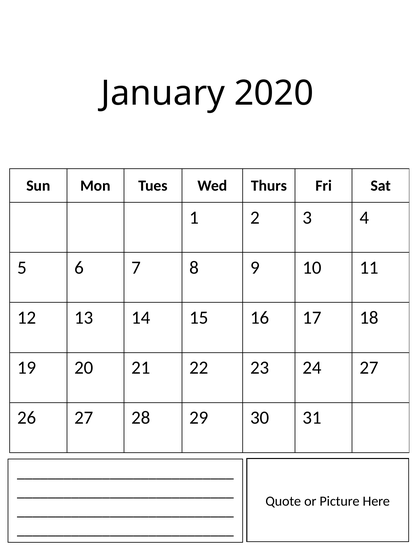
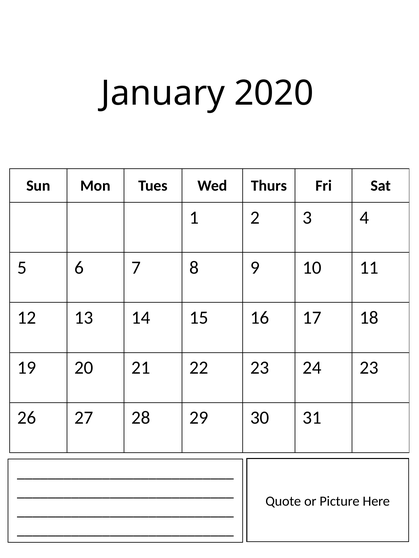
24 27: 27 -> 23 (369, 368)
